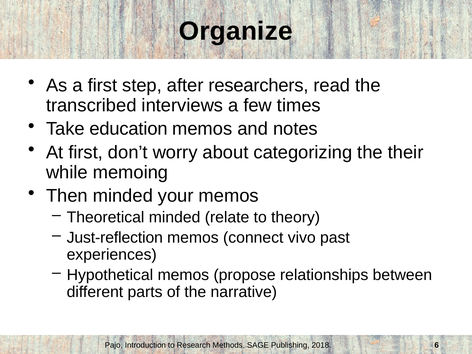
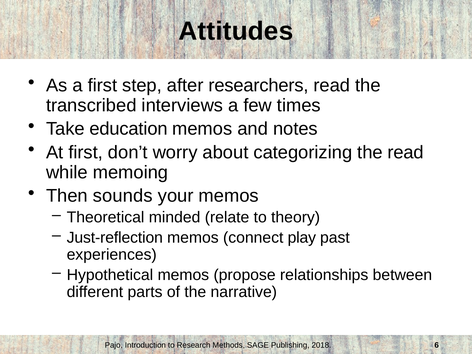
Organize: Organize -> Attitudes (236, 31)
the their: their -> read (406, 152)
Then minded: minded -> sounds (123, 196)
vivo: vivo -> play (302, 238)
